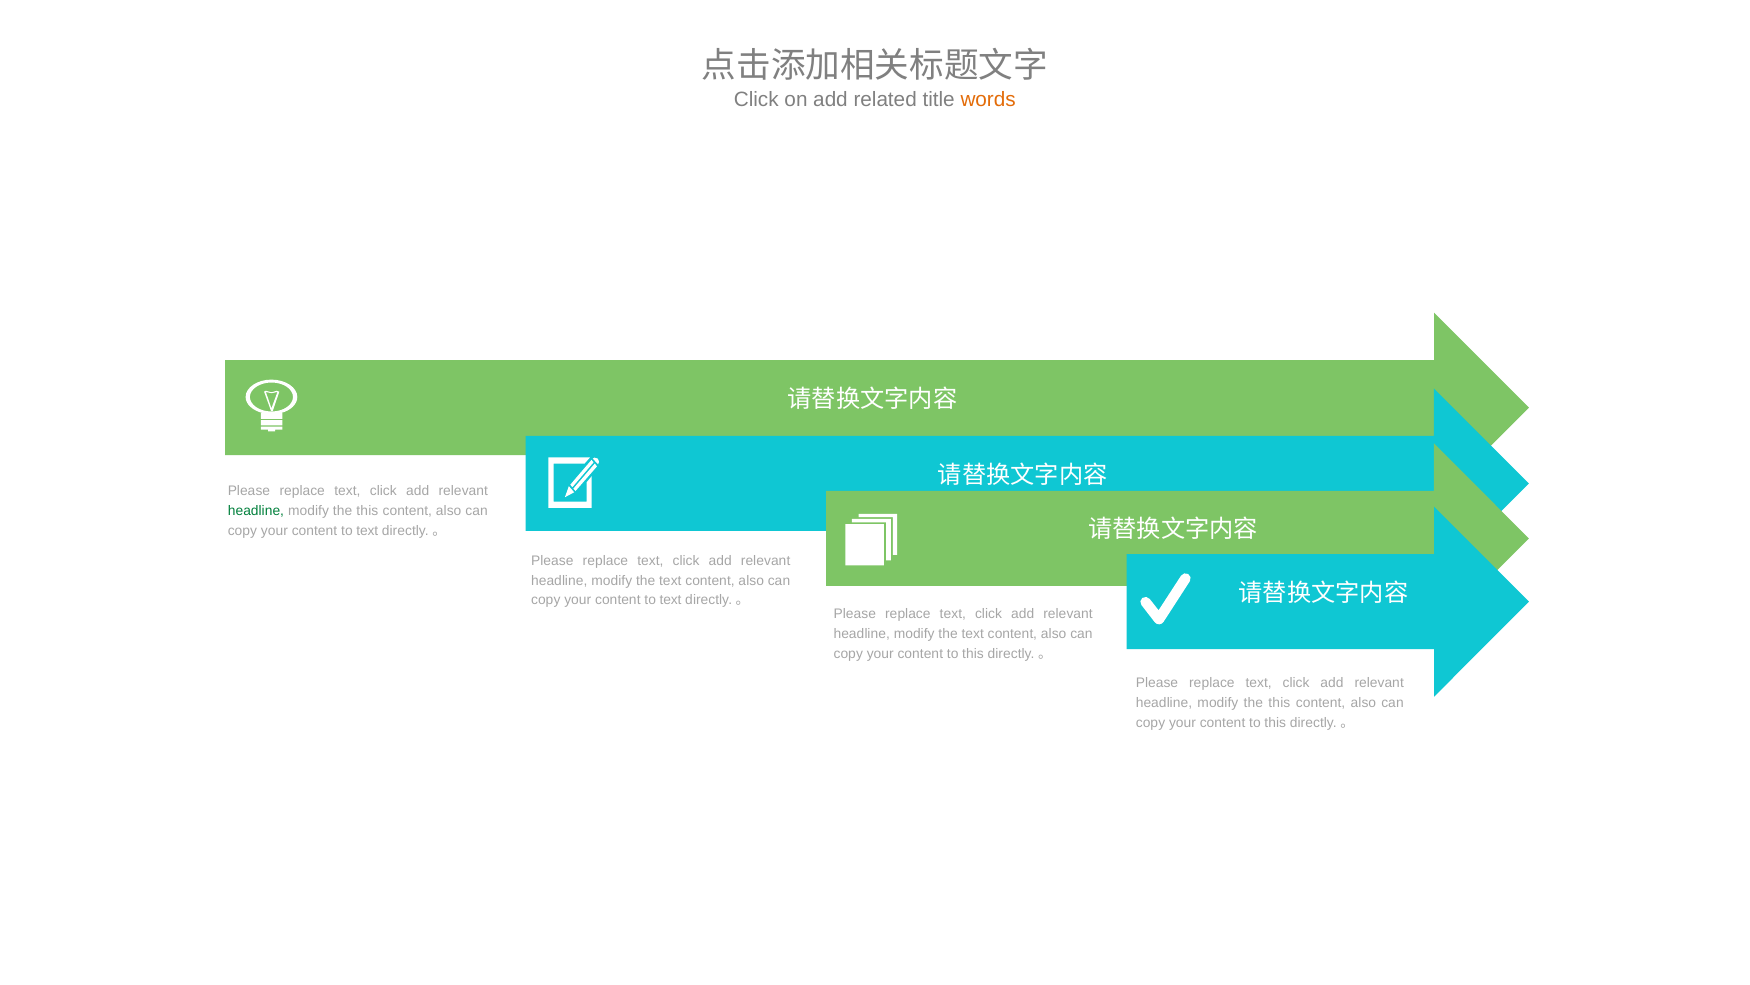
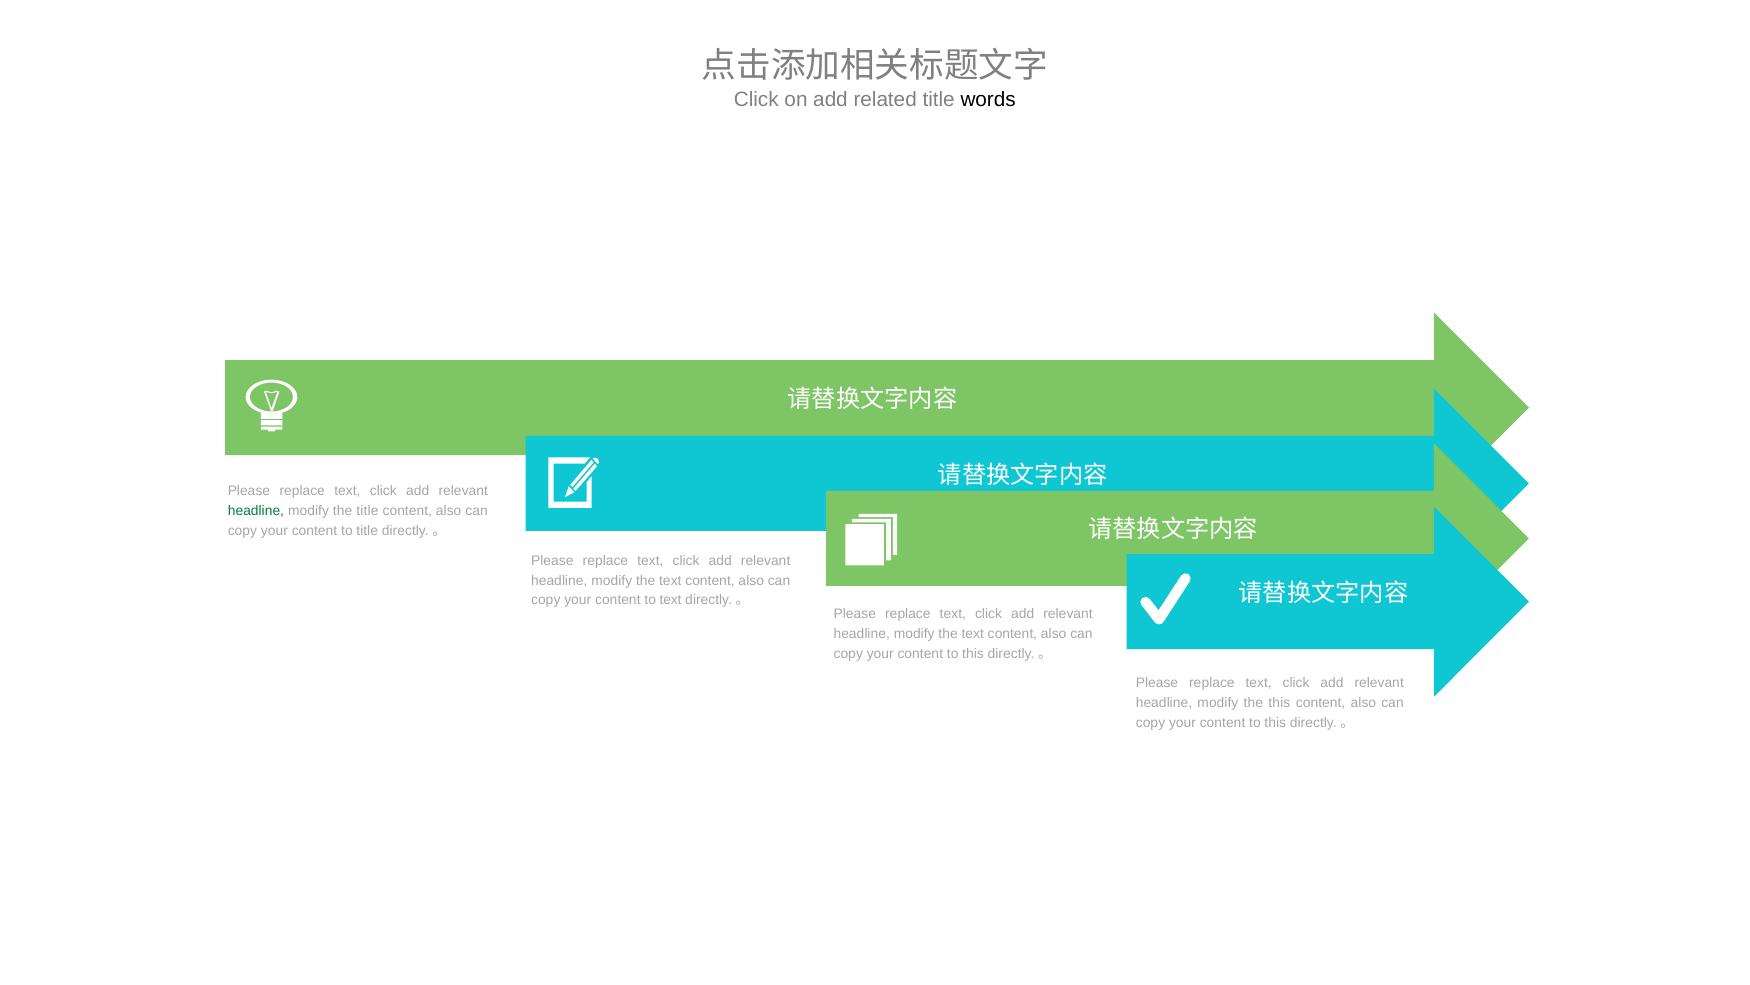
words colour: orange -> black (988, 100)
this: this -> title (367, 511)
text: text -> title (367, 530)
